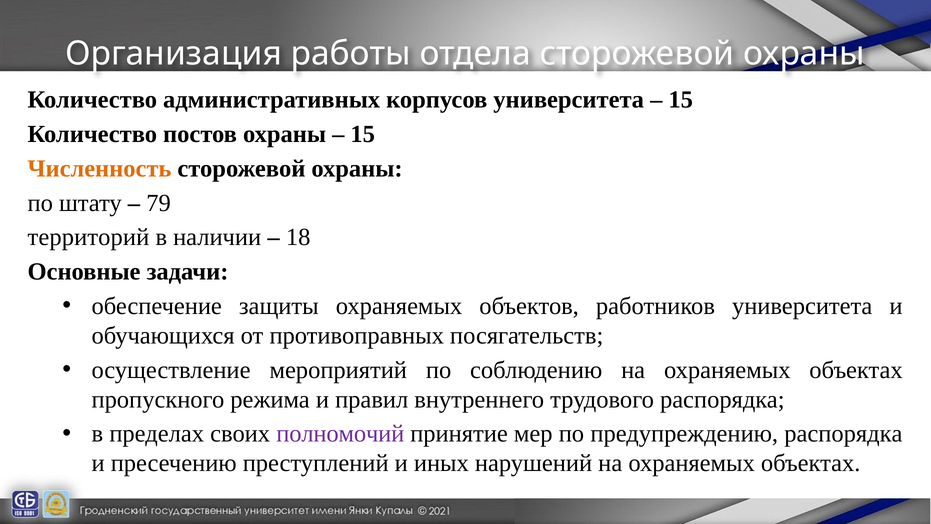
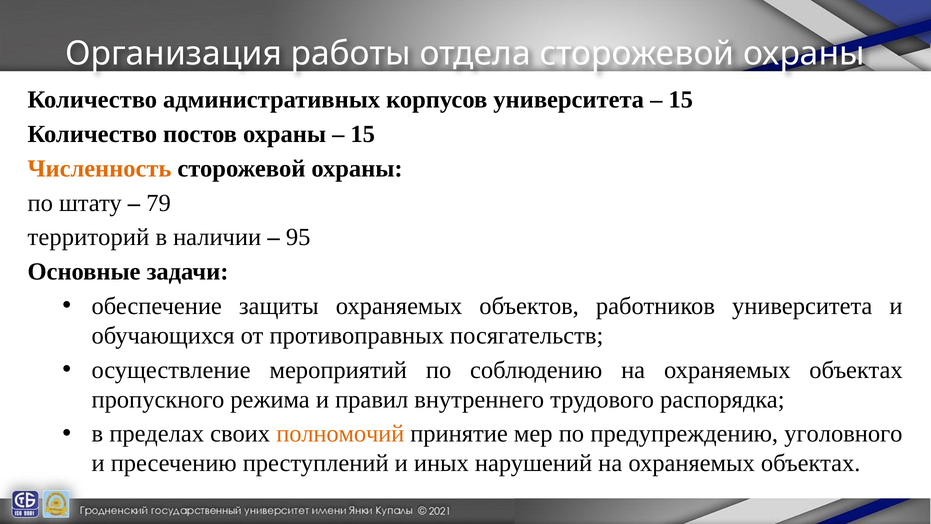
18: 18 -> 95 (298, 237)
полномочий colour: purple -> orange (340, 434)
предупреждению распорядка: распорядка -> уголовного (843, 434)
